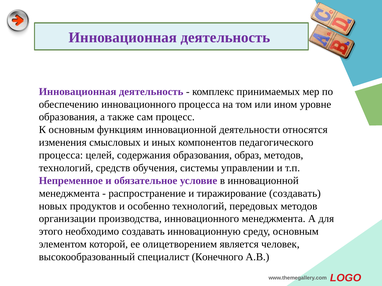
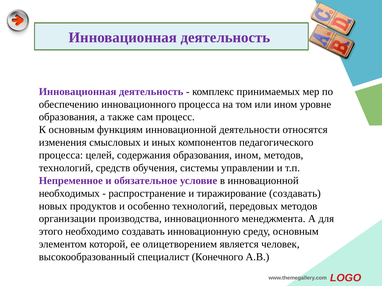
образования образ: образ -> ином (248, 155)
менеджмента: менеджмента -> необходимых (69, 194)
